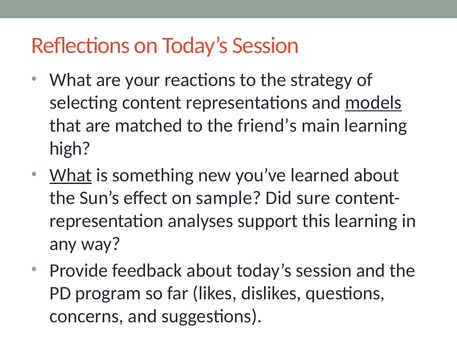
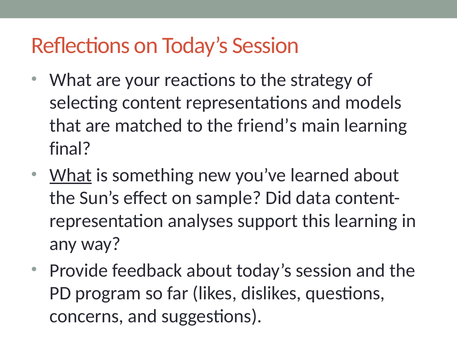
models underline: present -> none (373, 103)
high: high -> final (70, 148)
sure: sure -> data (313, 198)
